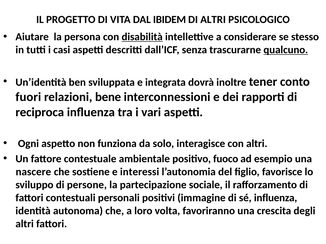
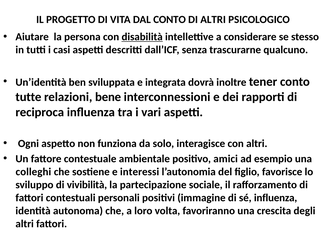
DAL IBIDEM: IBIDEM -> CONTO (170, 20)
qualcuno underline: present -> none (286, 50)
fuori: fuori -> tutte (28, 97)
fuoco: fuoco -> amici (226, 159)
nascere: nascere -> colleghi (33, 172)
persone: persone -> vivibilità (87, 185)
